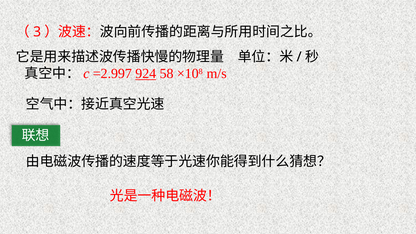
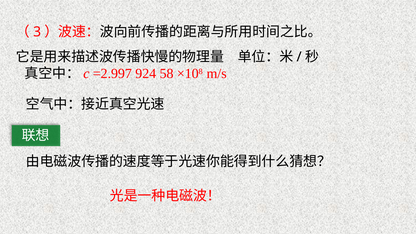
924 underline: present -> none (146, 74)
